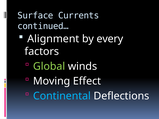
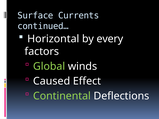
Alignment: Alignment -> Horizontal (53, 39)
Moving: Moving -> Caused (52, 81)
Continental colour: light blue -> light green (62, 96)
